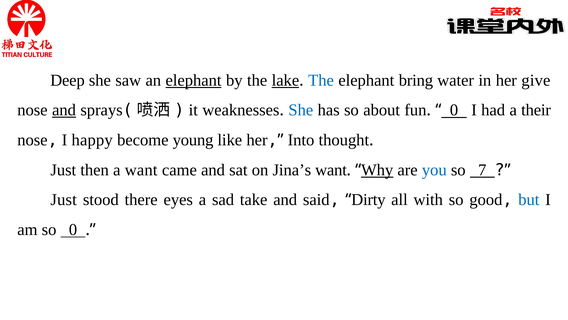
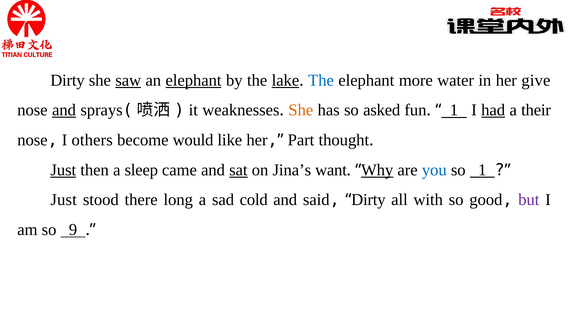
Deep: Deep -> Dirty (67, 80)
saw underline: none -> present (128, 80)
bring: bring -> more (416, 80)
She colour: blue -> orange (301, 110)
about: about -> asked (382, 110)
0: 0 -> 1 (454, 110)
had underline: none -> present (493, 110)
happy: happy -> others (92, 140)
young: young -> would (193, 140)
Into: Into -> Part (301, 140)
Just underline: none -> present (63, 170)
a want: want -> sleep (141, 170)
sat underline: none -> present (238, 170)
so 7: 7 -> 1 (482, 170)
eyes: eyes -> long (178, 199)
take: take -> cold (254, 199)
but colour: blue -> purple (529, 199)
so 0: 0 -> 9 (73, 229)
